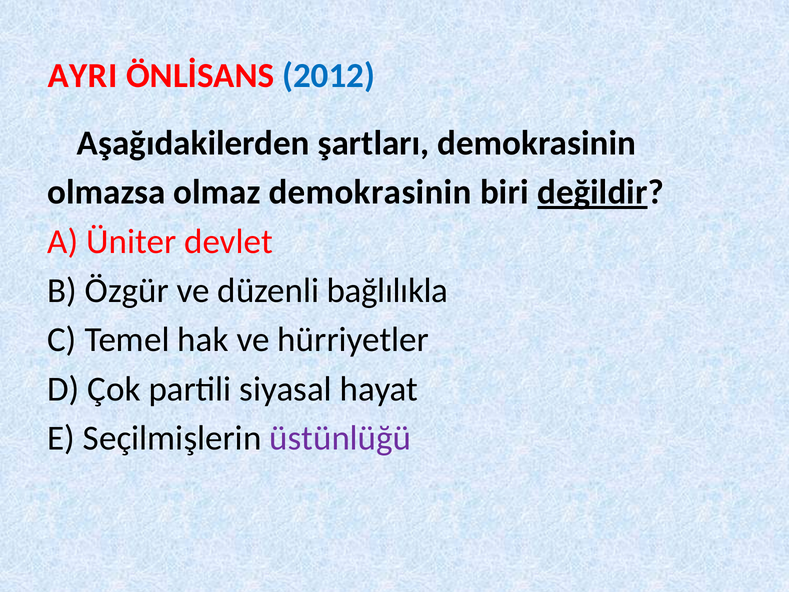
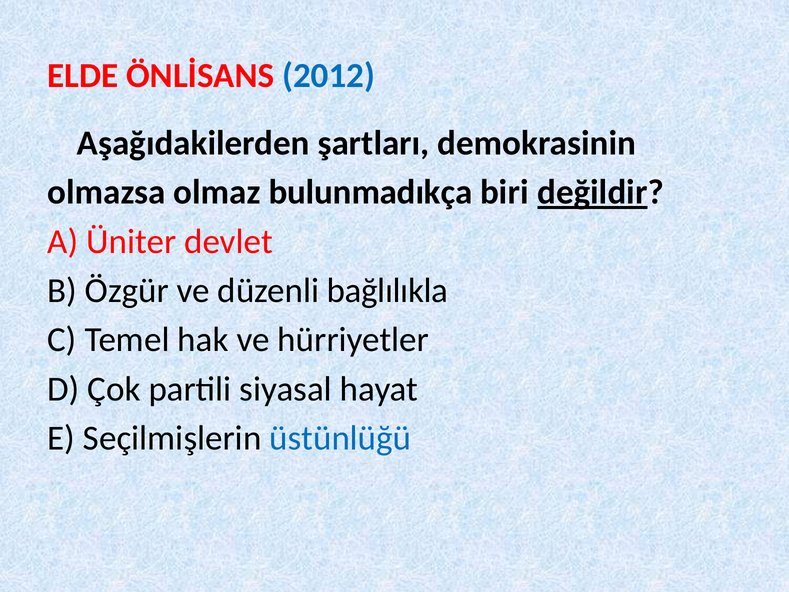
AYRI: AYRI -> ELDE (83, 75)
olmaz demokrasinin: demokrasinin -> bulunmadıkça (370, 192)
üstünlüğü colour: purple -> blue (340, 438)
